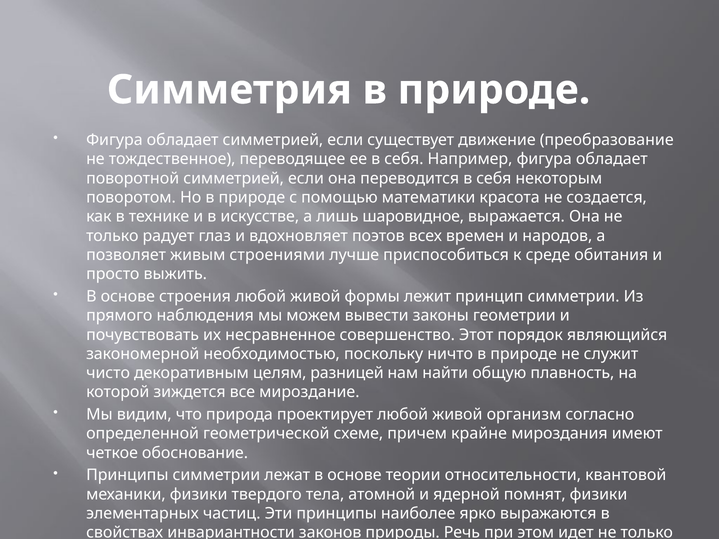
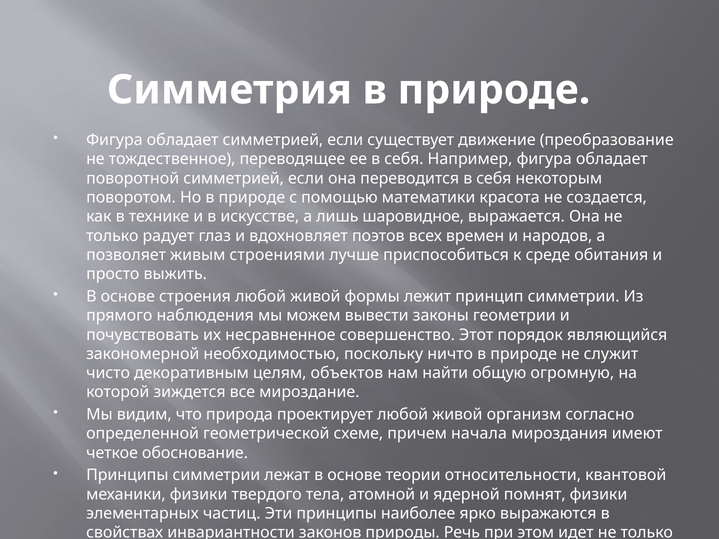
разницей: разницей -> объектов (347, 373)
плавность: плавность -> огромную (572, 373)
крайне: крайне -> начала (479, 434)
